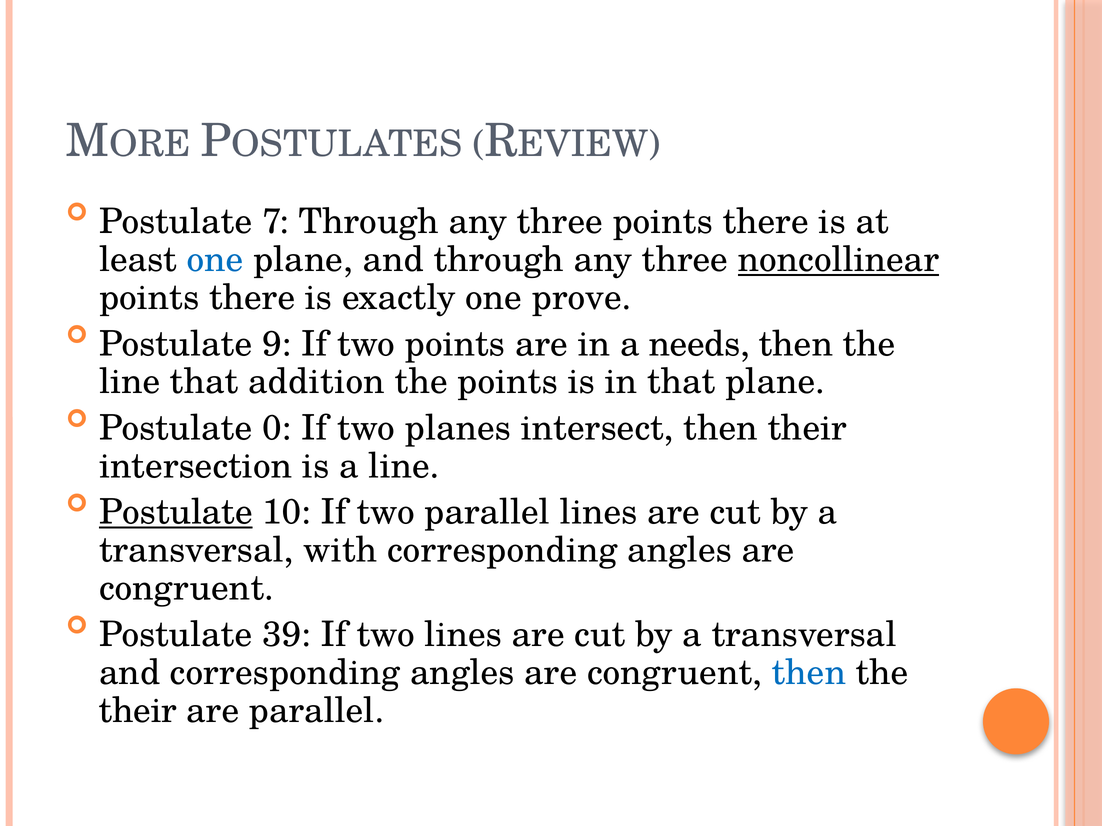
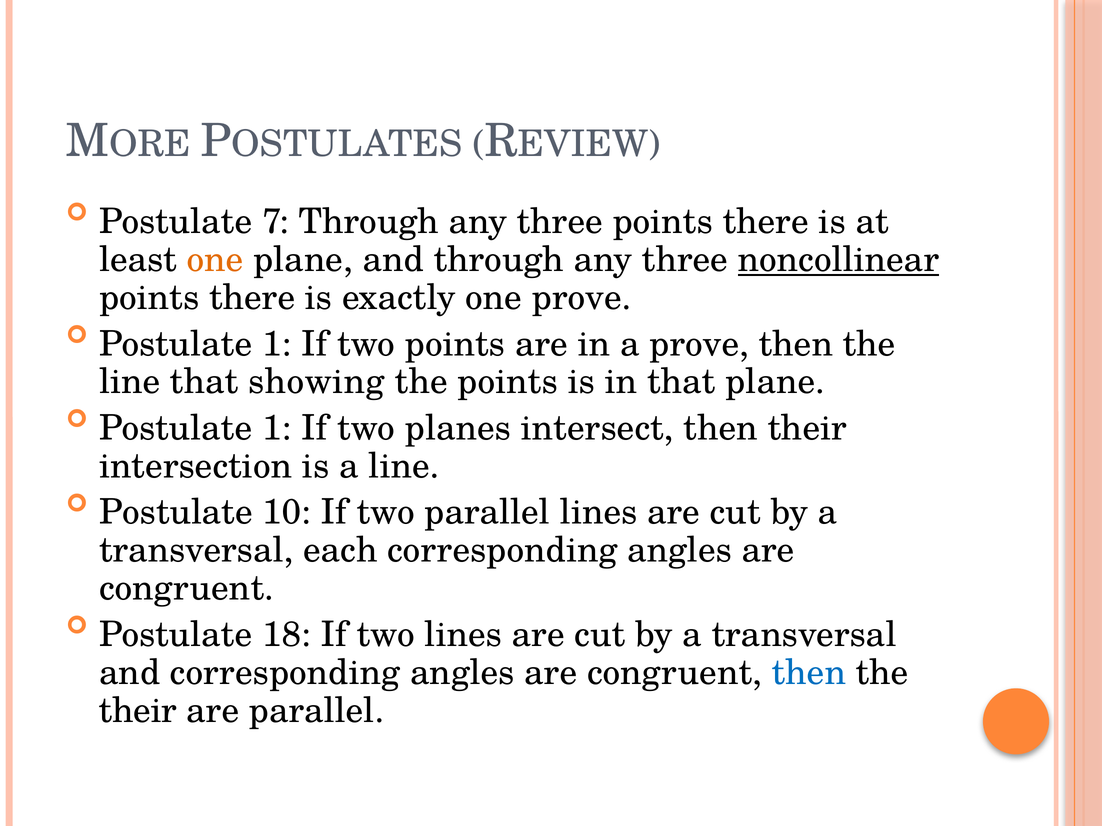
one colour: blue -> orange (215, 260)
9: 9 -> 1 (277, 344)
a needs: needs -> prove (699, 344)
addition: addition -> showing (316, 382)
0: 0 -> 1 (277, 428)
Postulate underline: present -> none (176, 513)
with: with -> each (340, 551)
39: 39 -> 18 (287, 635)
